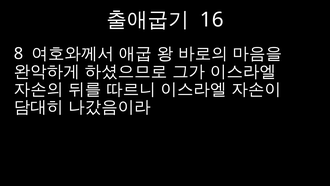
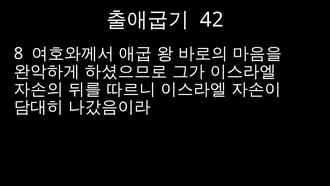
16: 16 -> 42 (212, 20)
